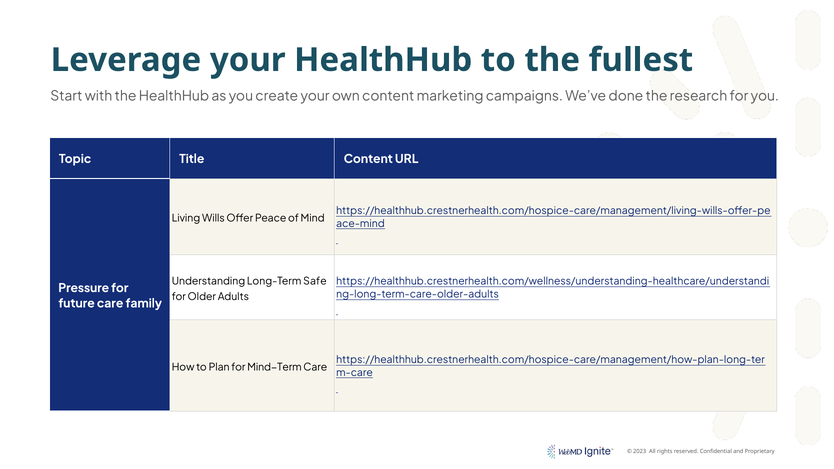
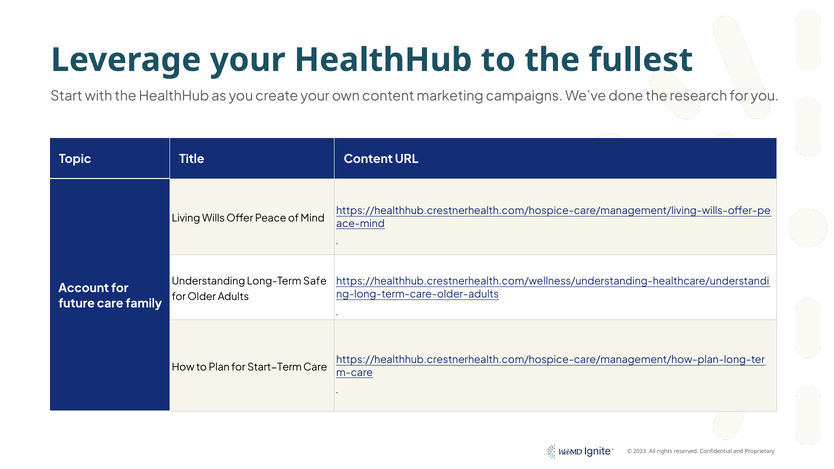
Pressure: Pressure -> Account (84, 288)
Mind-Term: Mind-Term -> Start-Term (274, 367)
